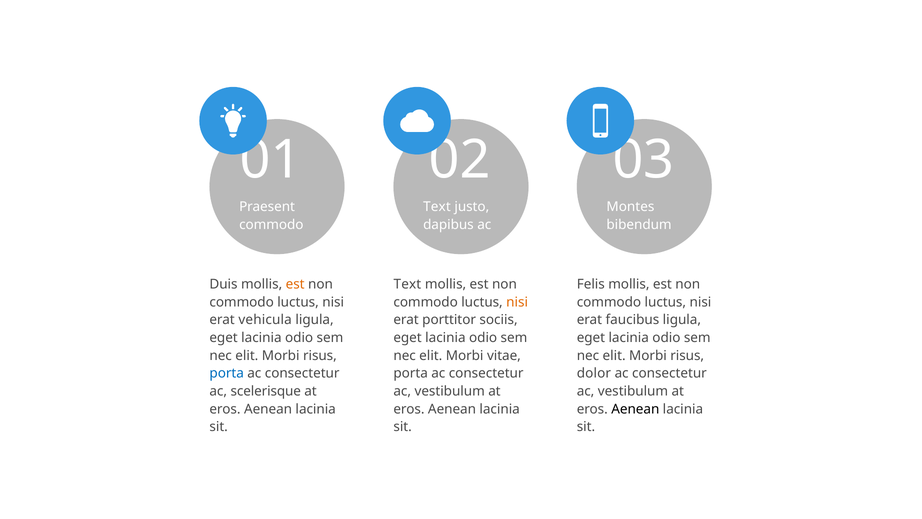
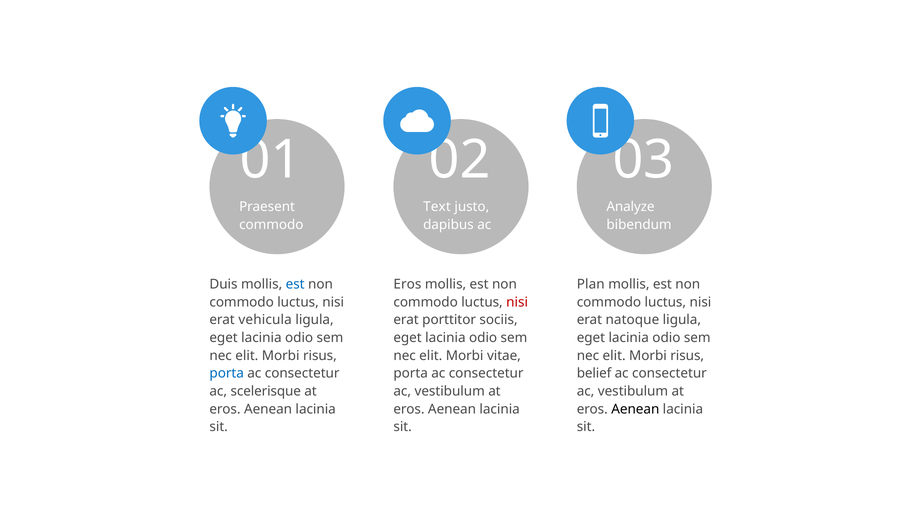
Montes: Montes -> Analyze (631, 207)
est colour: orange -> blue (295, 284)
Text: Text -> Eros (407, 284)
Felis: Felis -> Plan (591, 284)
nisi colour: orange -> red (517, 302)
faucibus: faucibus -> natoque (632, 320)
dolor: dolor -> belief (594, 373)
